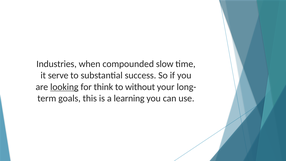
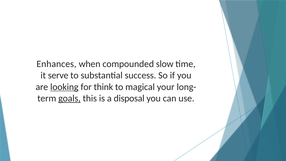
Industries: Industries -> Enhances (56, 64)
without: without -> magical (140, 87)
goals underline: none -> present (69, 98)
learning: learning -> disposal (129, 98)
